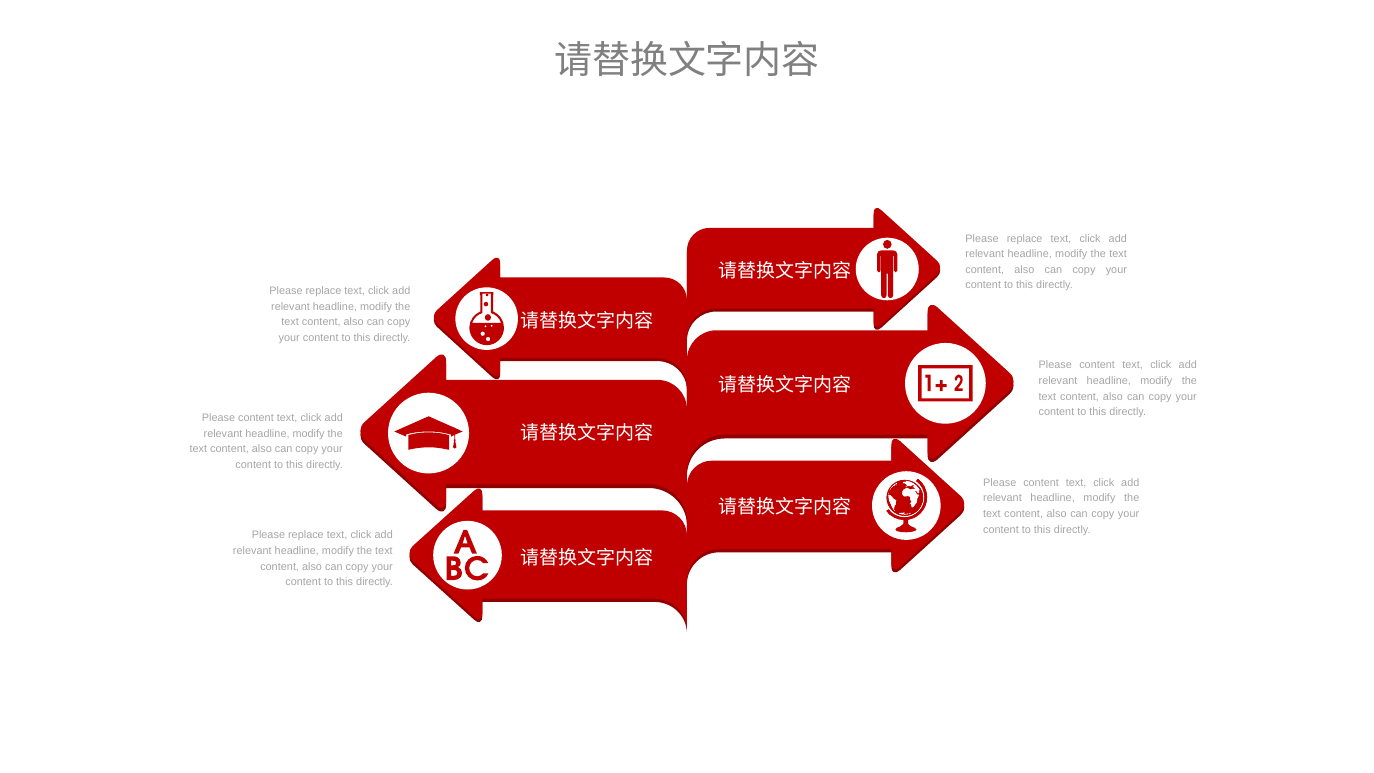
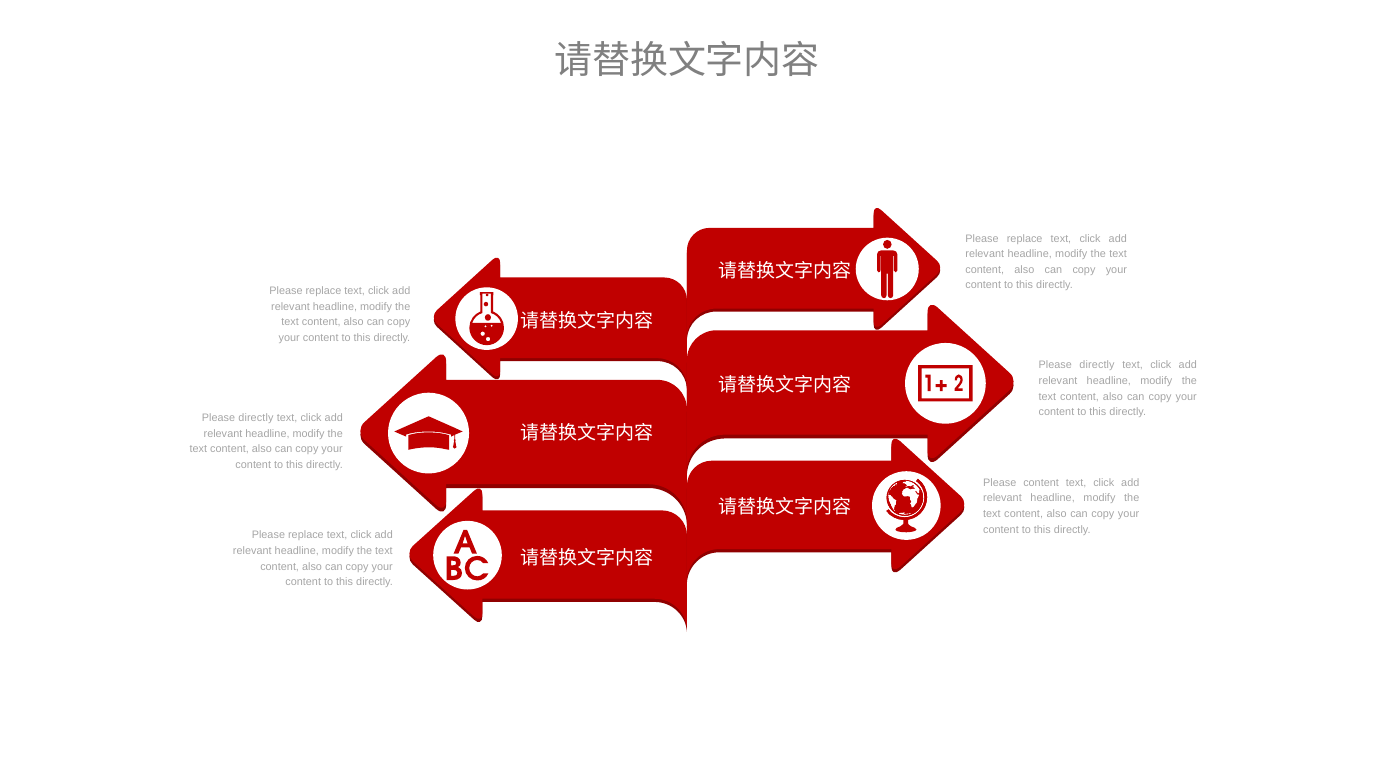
content: content -> directly (1097, 365)
content: content -> directly (256, 418)
